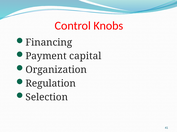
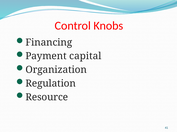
Selection: Selection -> Resource (47, 98)
